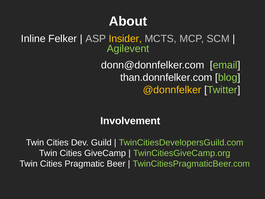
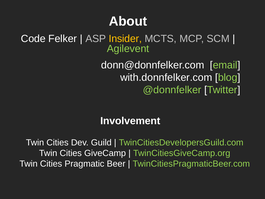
Inline: Inline -> Code (33, 39)
than.donnfelker.com: than.donnfelker.com -> with.donnfelker.com (166, 77)
@donnfelker colour: yellow -> light green (172, 90)
